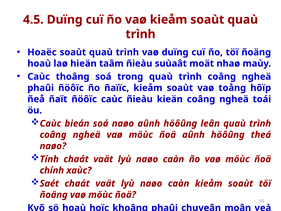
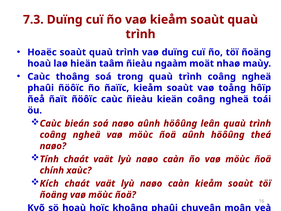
4.5: 4.5 -> 7.3 (33, 20)
suùaât: suùaât -> ngaàm (171, 63)
Saét: Saét -> Kích (49, 183)
